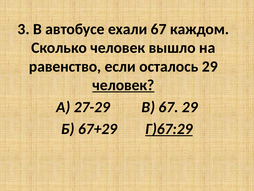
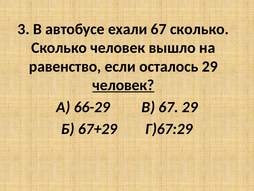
67 каждом: каждом -> сколько (199, 29)
27-29: 27-29 -> 66-29 (92, 107)
Г)67:29 underline: present -> none (169, 129)
